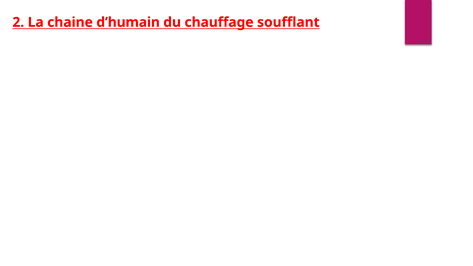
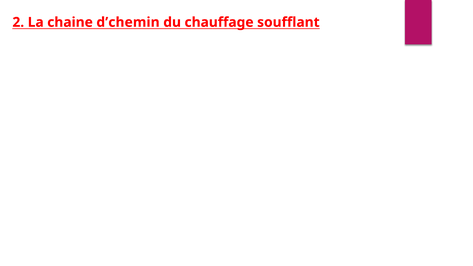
d’humain: d’humain -> d’chemin (128, 22)
